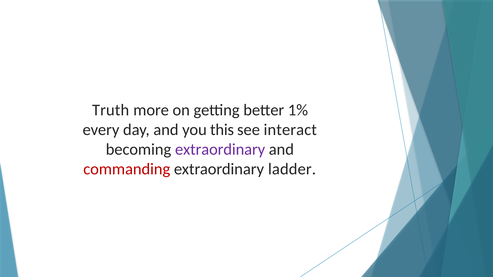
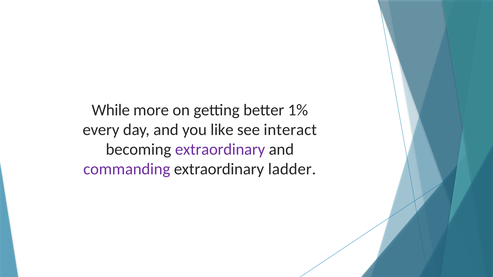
Truth: Truth -> While (111, 110)
this: this -> like (222, 130)
commanding colour: red -> purple (127, 169)
